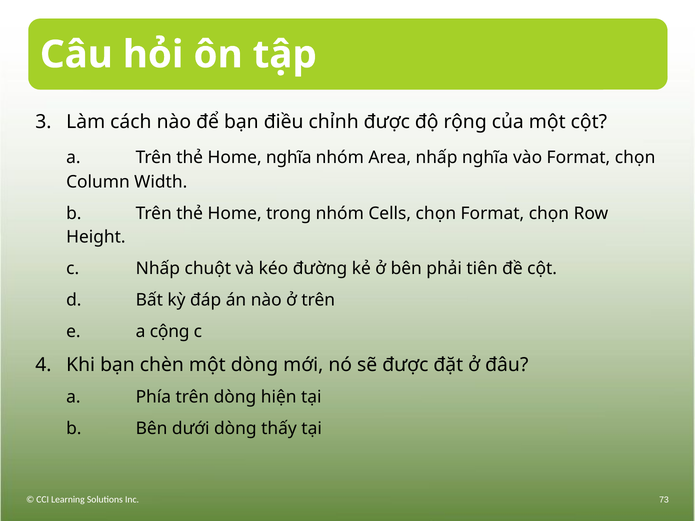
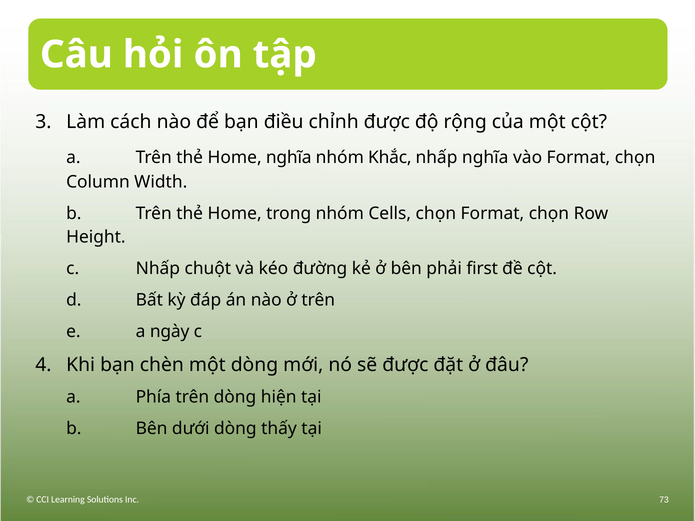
Area: Area -> Khắc (390, 158)
tiên: tiên -> first (482, 269)
cộng: cộng -> ngày (170, 332)
